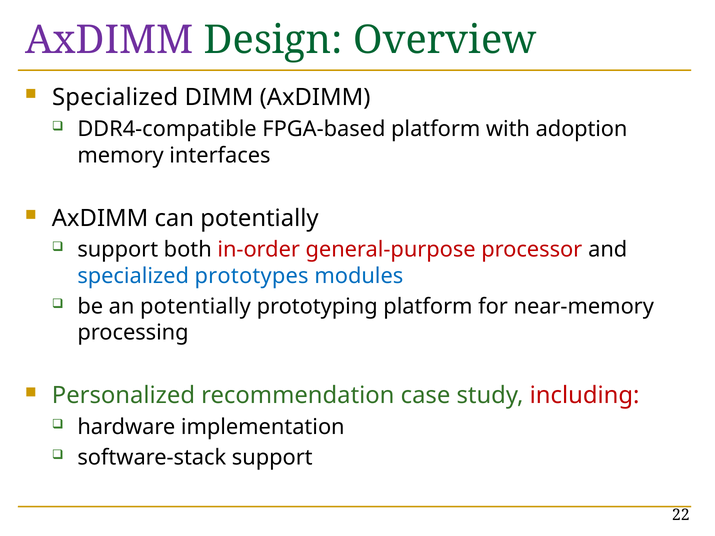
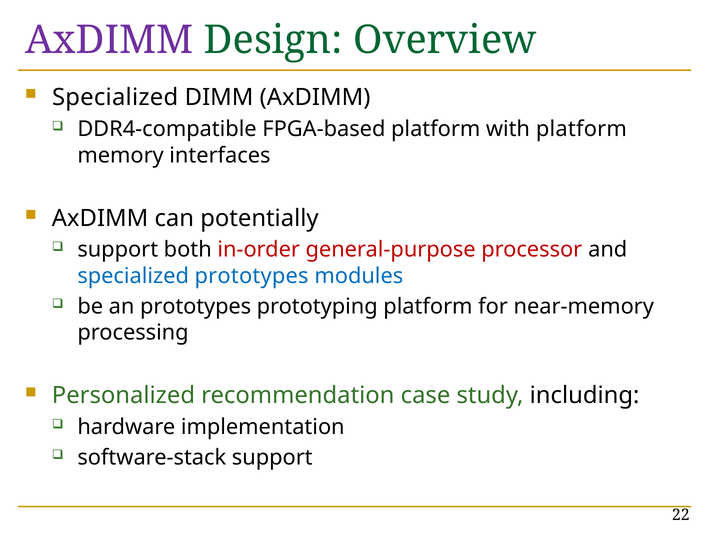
with adoption: adoption -> platform (581, 129)
an potentially: potentially -> prototypes (196, 307)
including colour: red -> black (585, 396)
